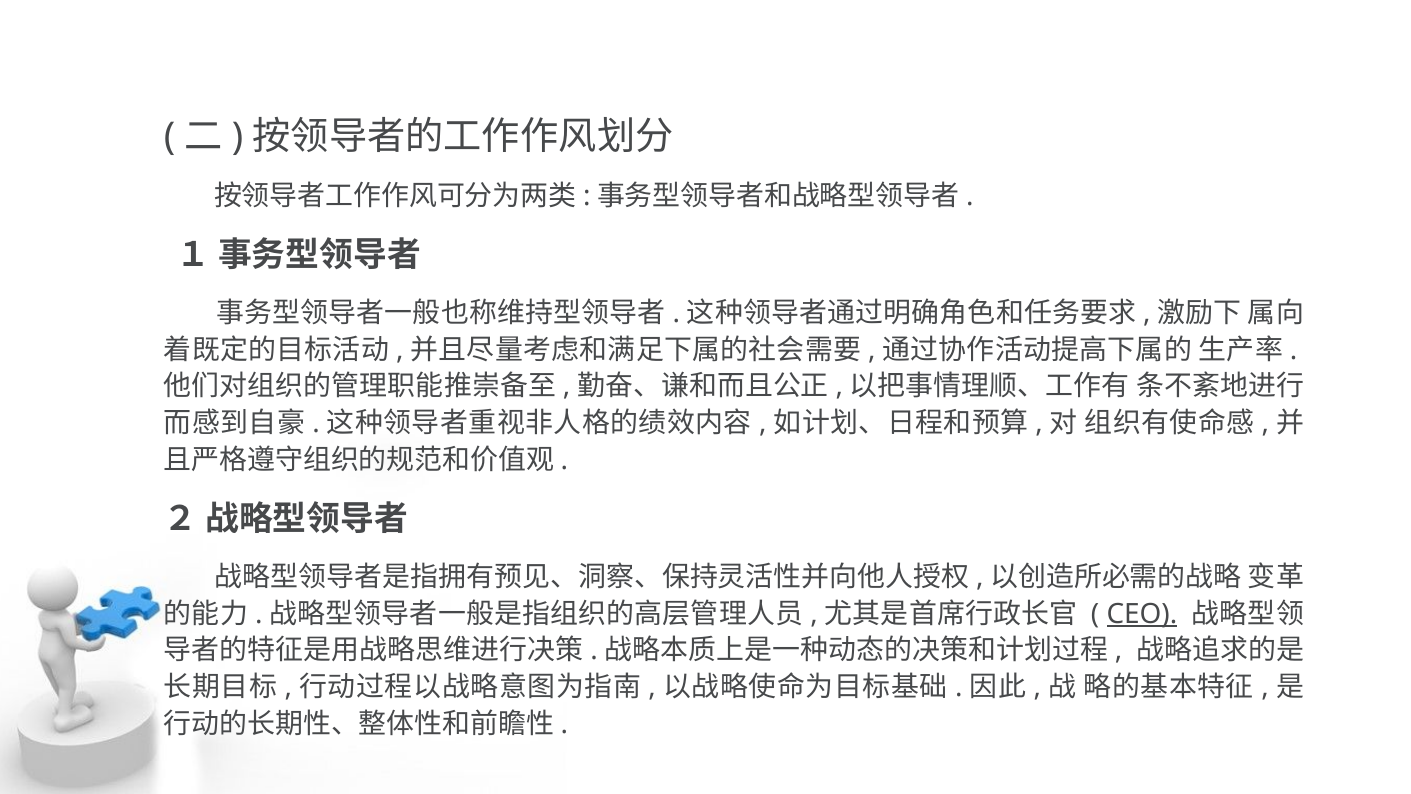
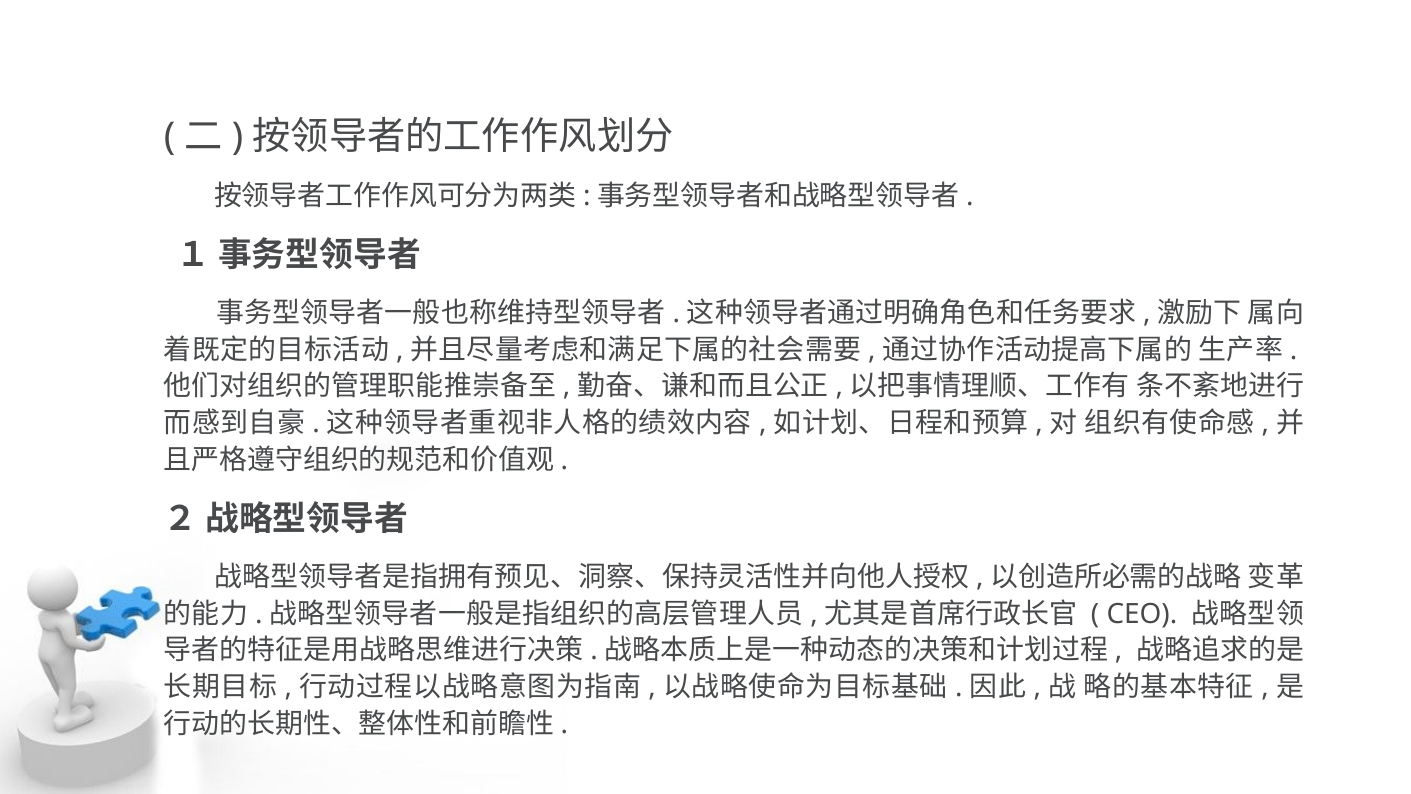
CEO underline: present -> none (1142, 614)
